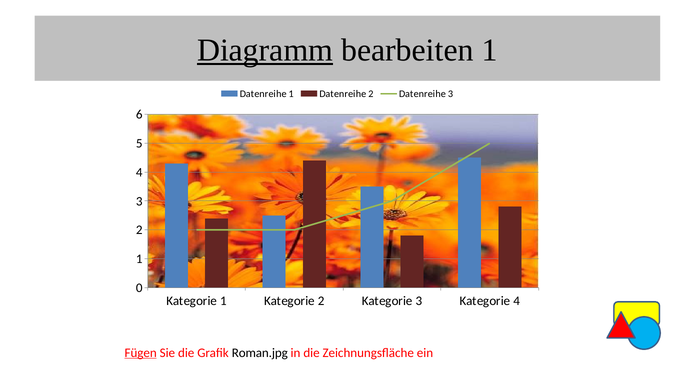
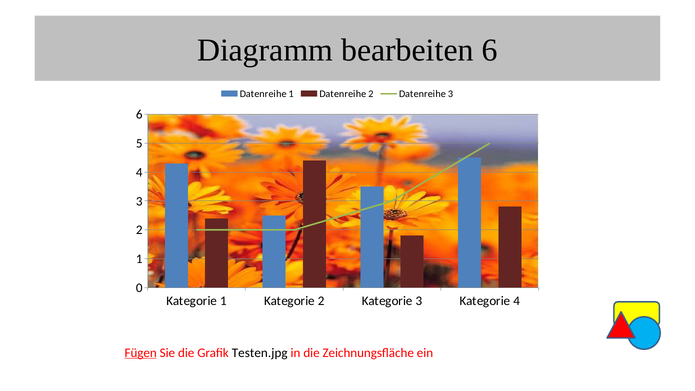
Diagramm underline: present -> none (265, 50)
bearbeiten 1: 1 -> 6 (490, 50)
Roman.jpg: Roman.jpg -> Testen.jpg (260, 353)
